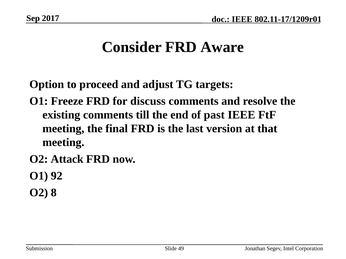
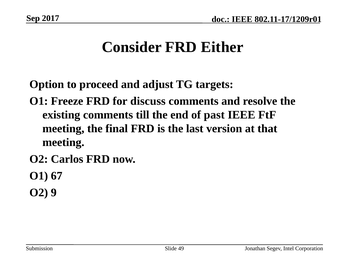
Aware: Aware -> Either (222, 47)
Attack: Attack -> Carlos (67, 159)
92: 92 -> 67 (57, 176)
8: 8 -> 9 (54, 193)
